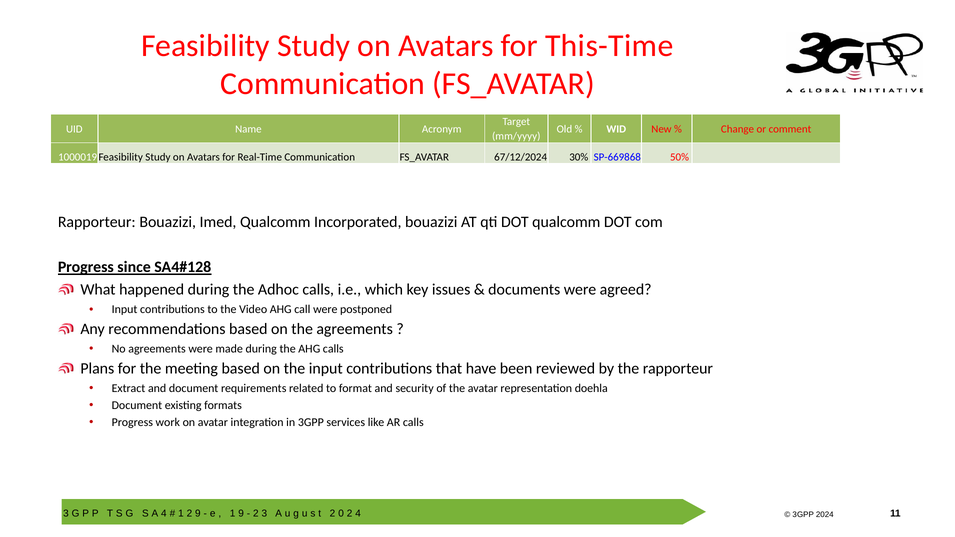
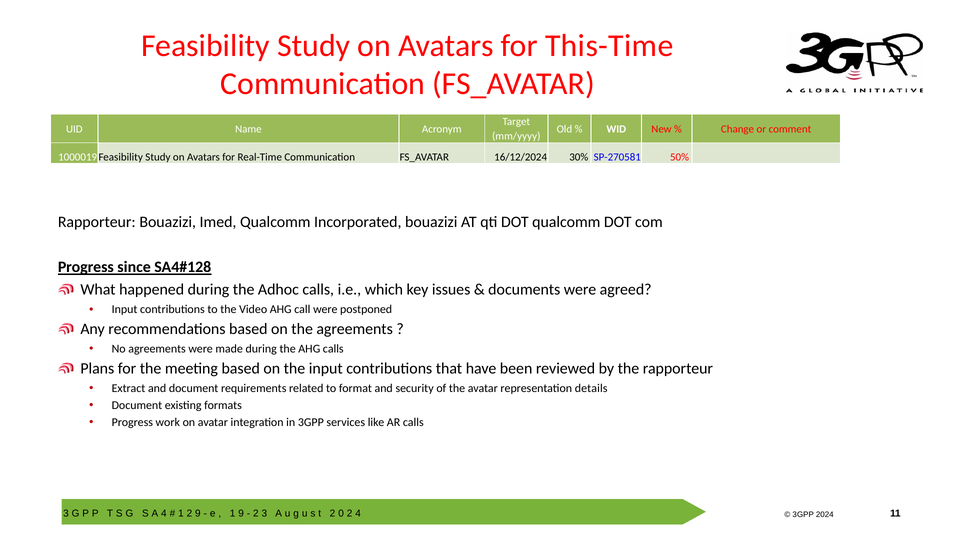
67/12/2024: 67/12/2024 -> 16/12/2024 (521, 157)
SP-669868: SP-669868 -> SP-270581 (617, 157)
doehla: doehla -> details (591, 389)
